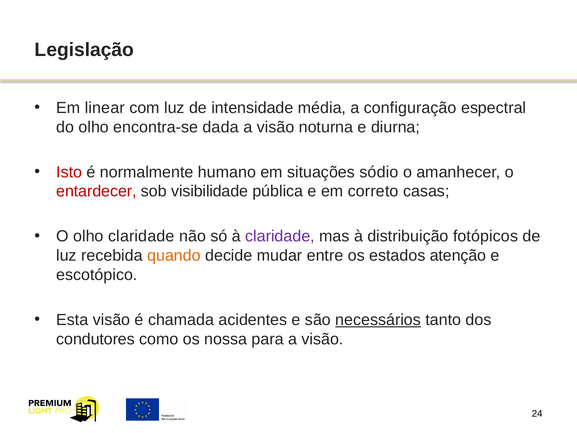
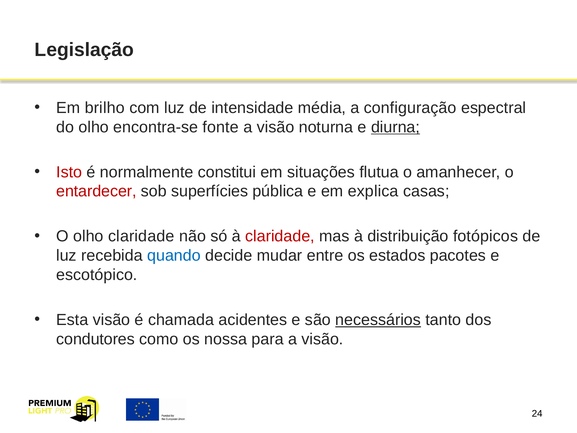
linear: linear -> brilho (105, 108)
dada: dada -> fonte (221, 127)
diurna underline: none -> present (396, 127)
humano: humano -> constitui (227, 172)
sódio: sódio -> flutua (379, 172)
visibilidade: visibilidade -> superfícies (210, 191)
correto: correto -> explica (373, 191)
claridade colour: purple -> red (280, 236)
quando colour: orange -> blue (174, 255)
atenção: atenção -> pacotes (458, 255)
